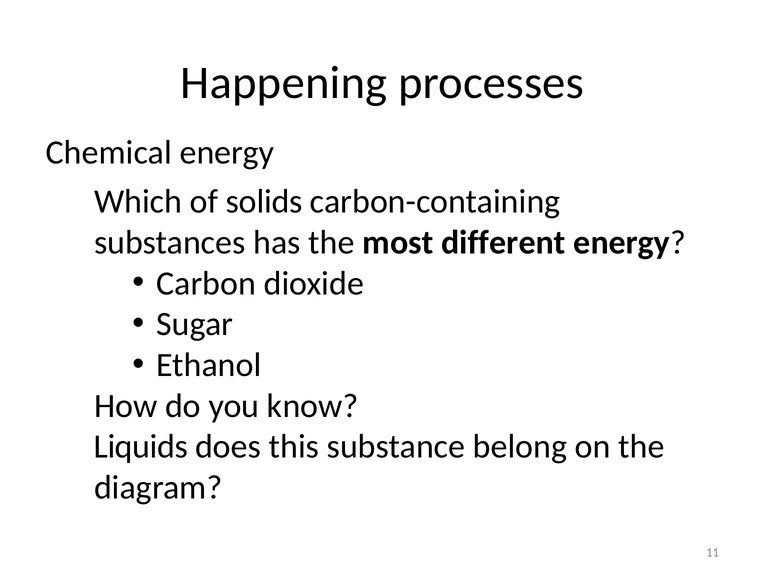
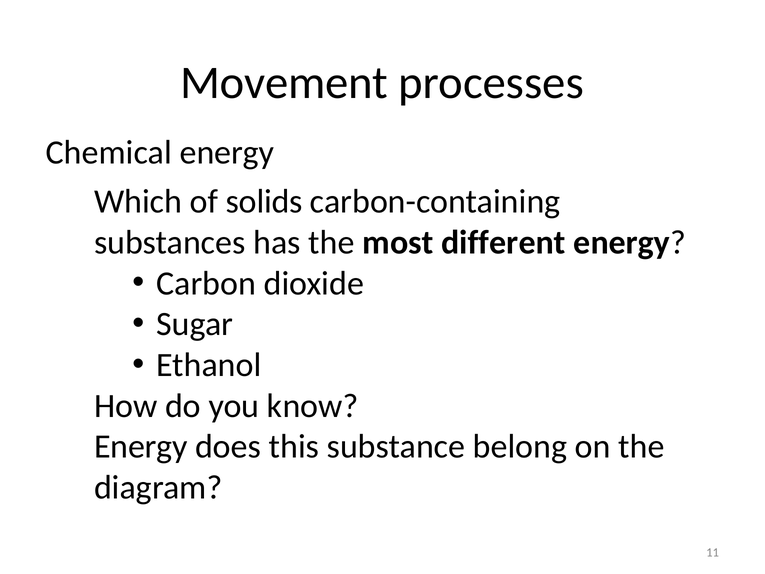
Happening: Happening -> Movement (284, 83)
Liquids: Liquids -> Energy (141, 447)
